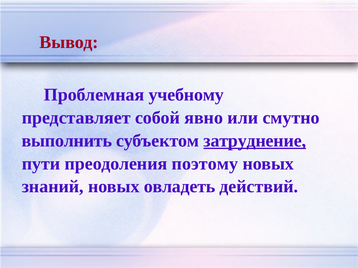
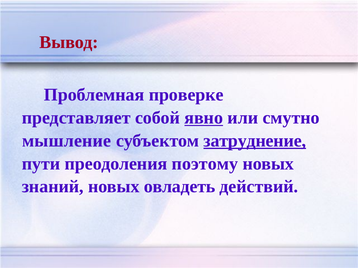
учебному: учебному -> проверке (186, 95)
явно underline: none -> present (204, 118)
выполнить: выполнить -> мышление (67, 141)
